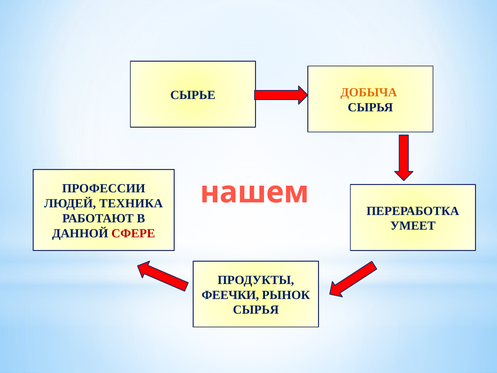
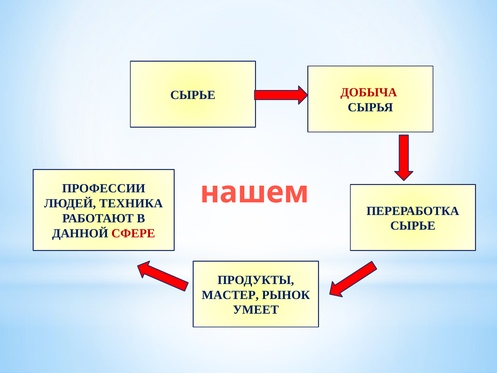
ДОБЫЧА colour: orange -> red (369, 92)
УМЕЕТ: УМЕЕТ -> СЫРЬЕ (413, 226)
ФЕЕЧКИ: ФЕЕЧКИ -> МАСТЕР (230, 295)
СЫРЬЯ: СЫРЬЯ -> УМЕЕТ (256, 310)
